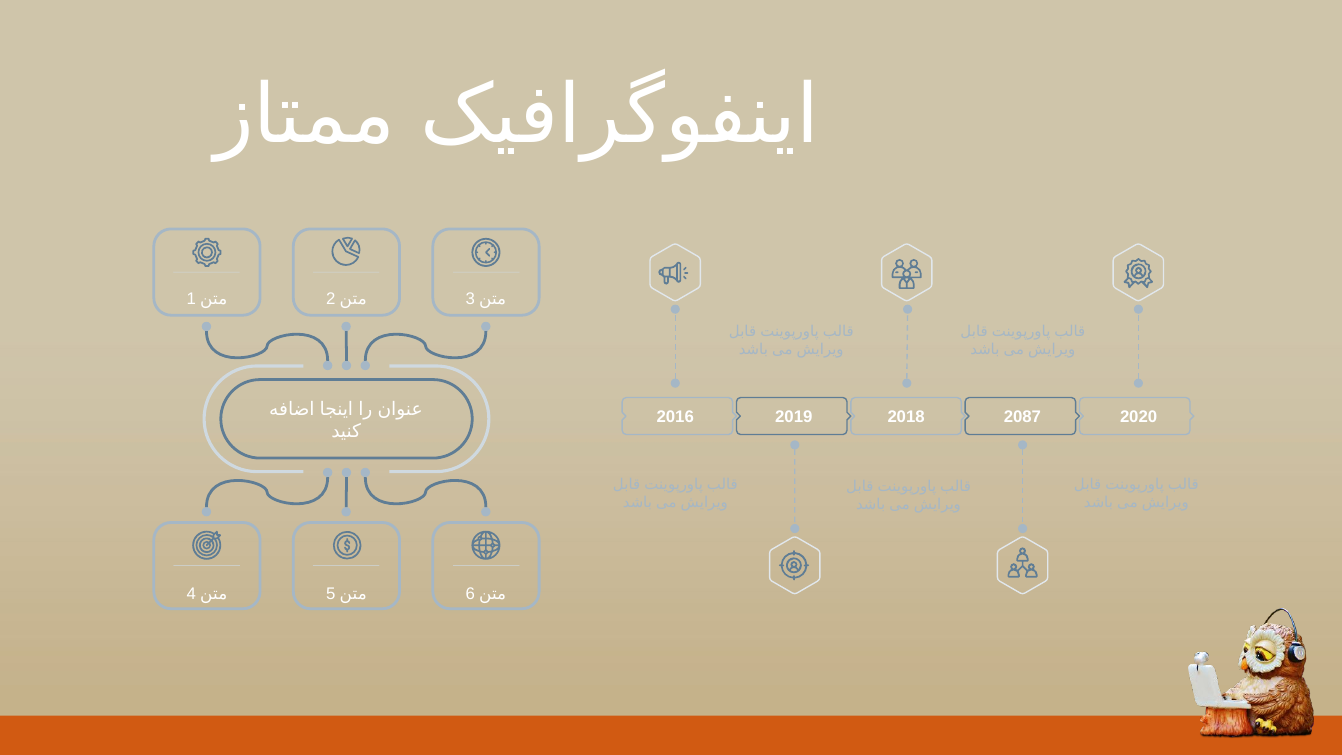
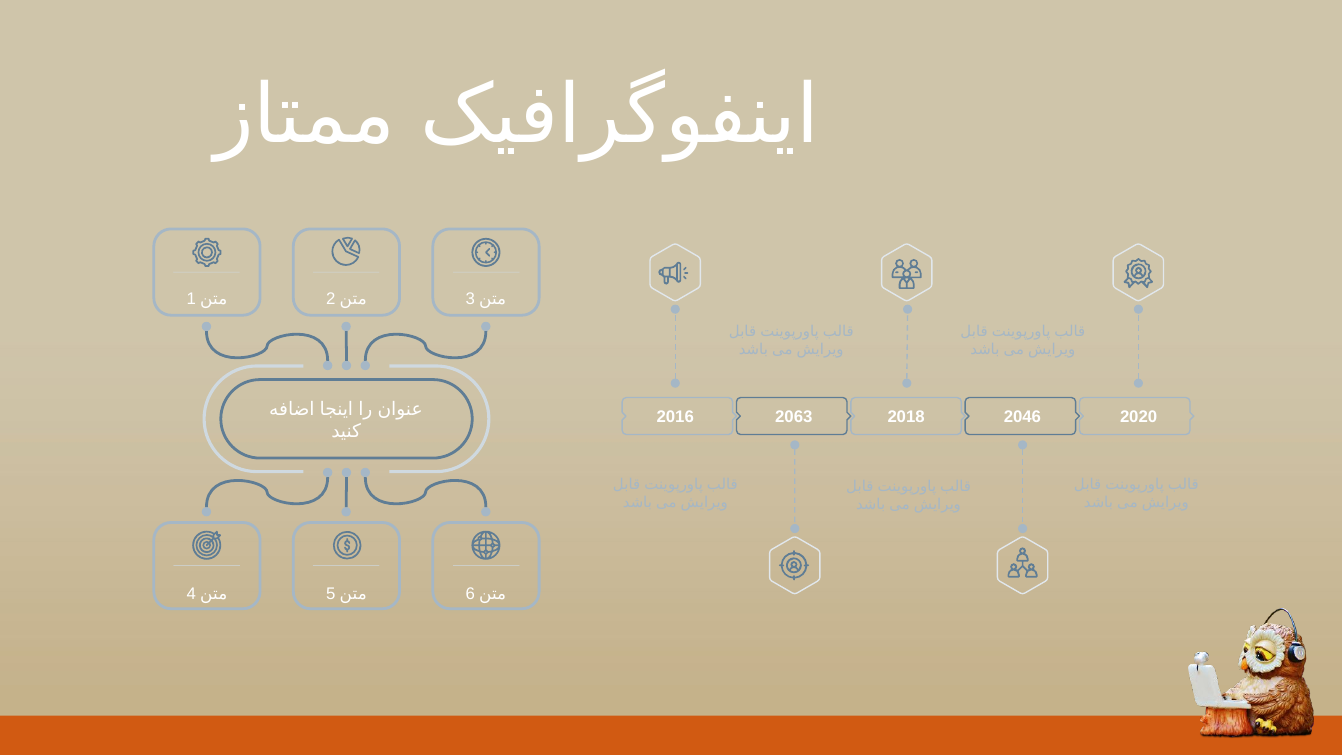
2019: 2019 -> 2063 (794, 417)
2087: 2087 -> 2046 (1022, 417)
